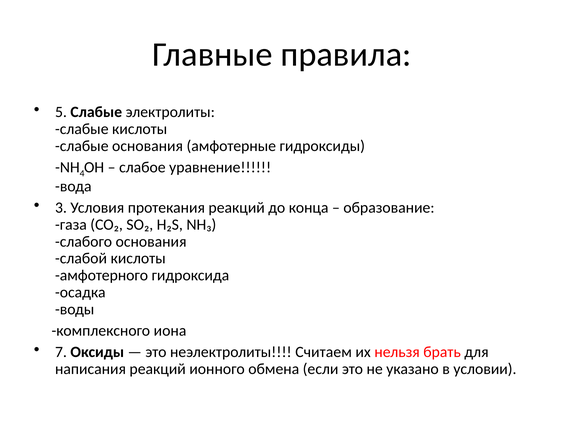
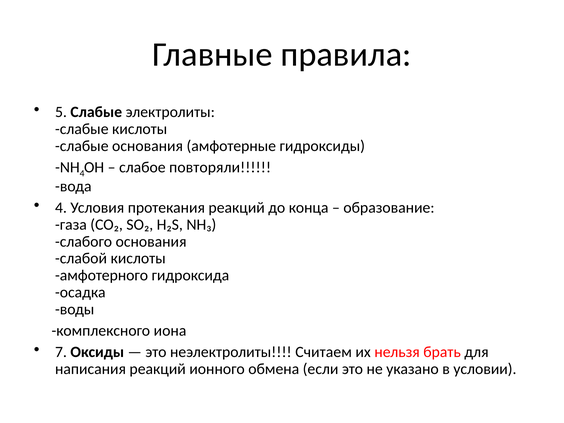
уравнение: уравнение -> повторяли (220, 167)
3: 3 -> 4 (61, 208)
